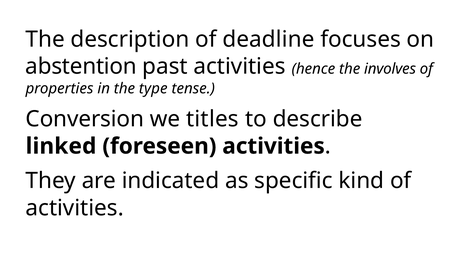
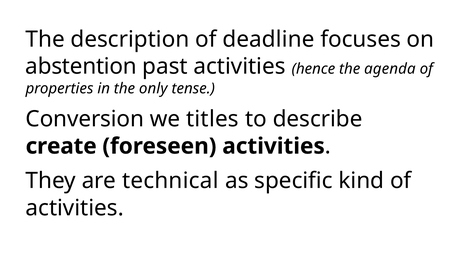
involves: involves -> agenda (390, 69)
type: type -> only (153, 88)
linked: linked -> create (61, 146)
indicated: indicated -> technical (170, 181)
